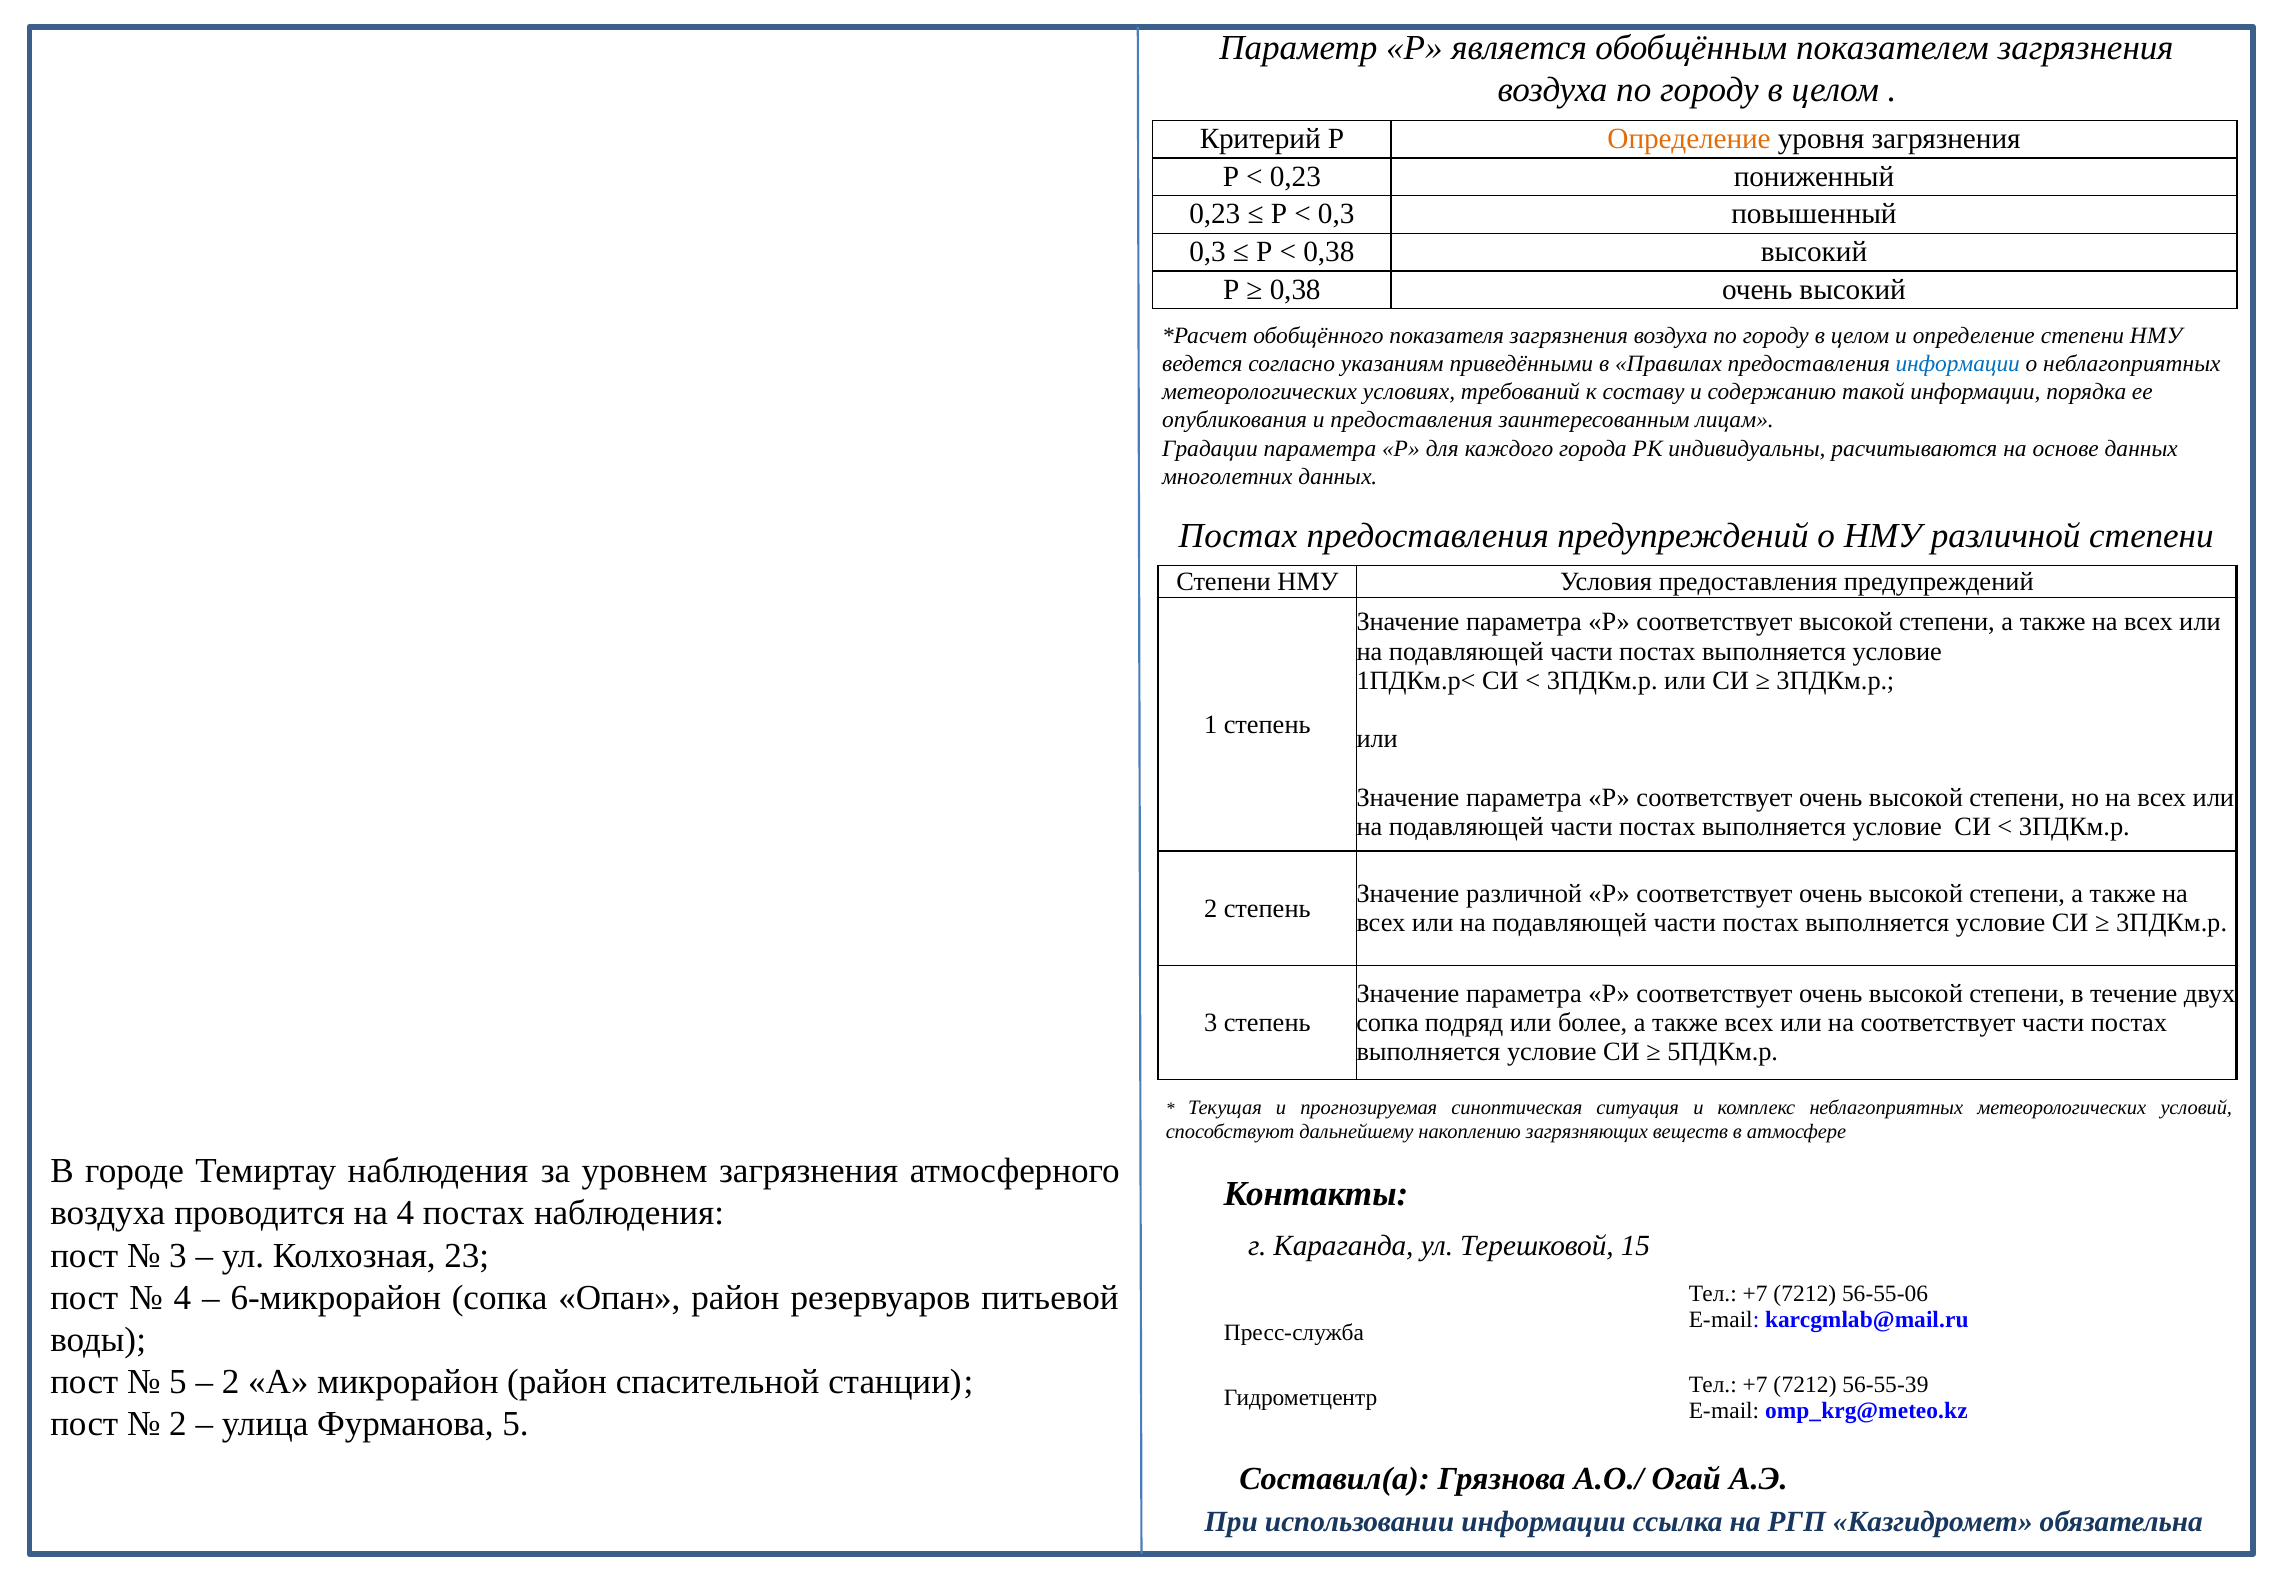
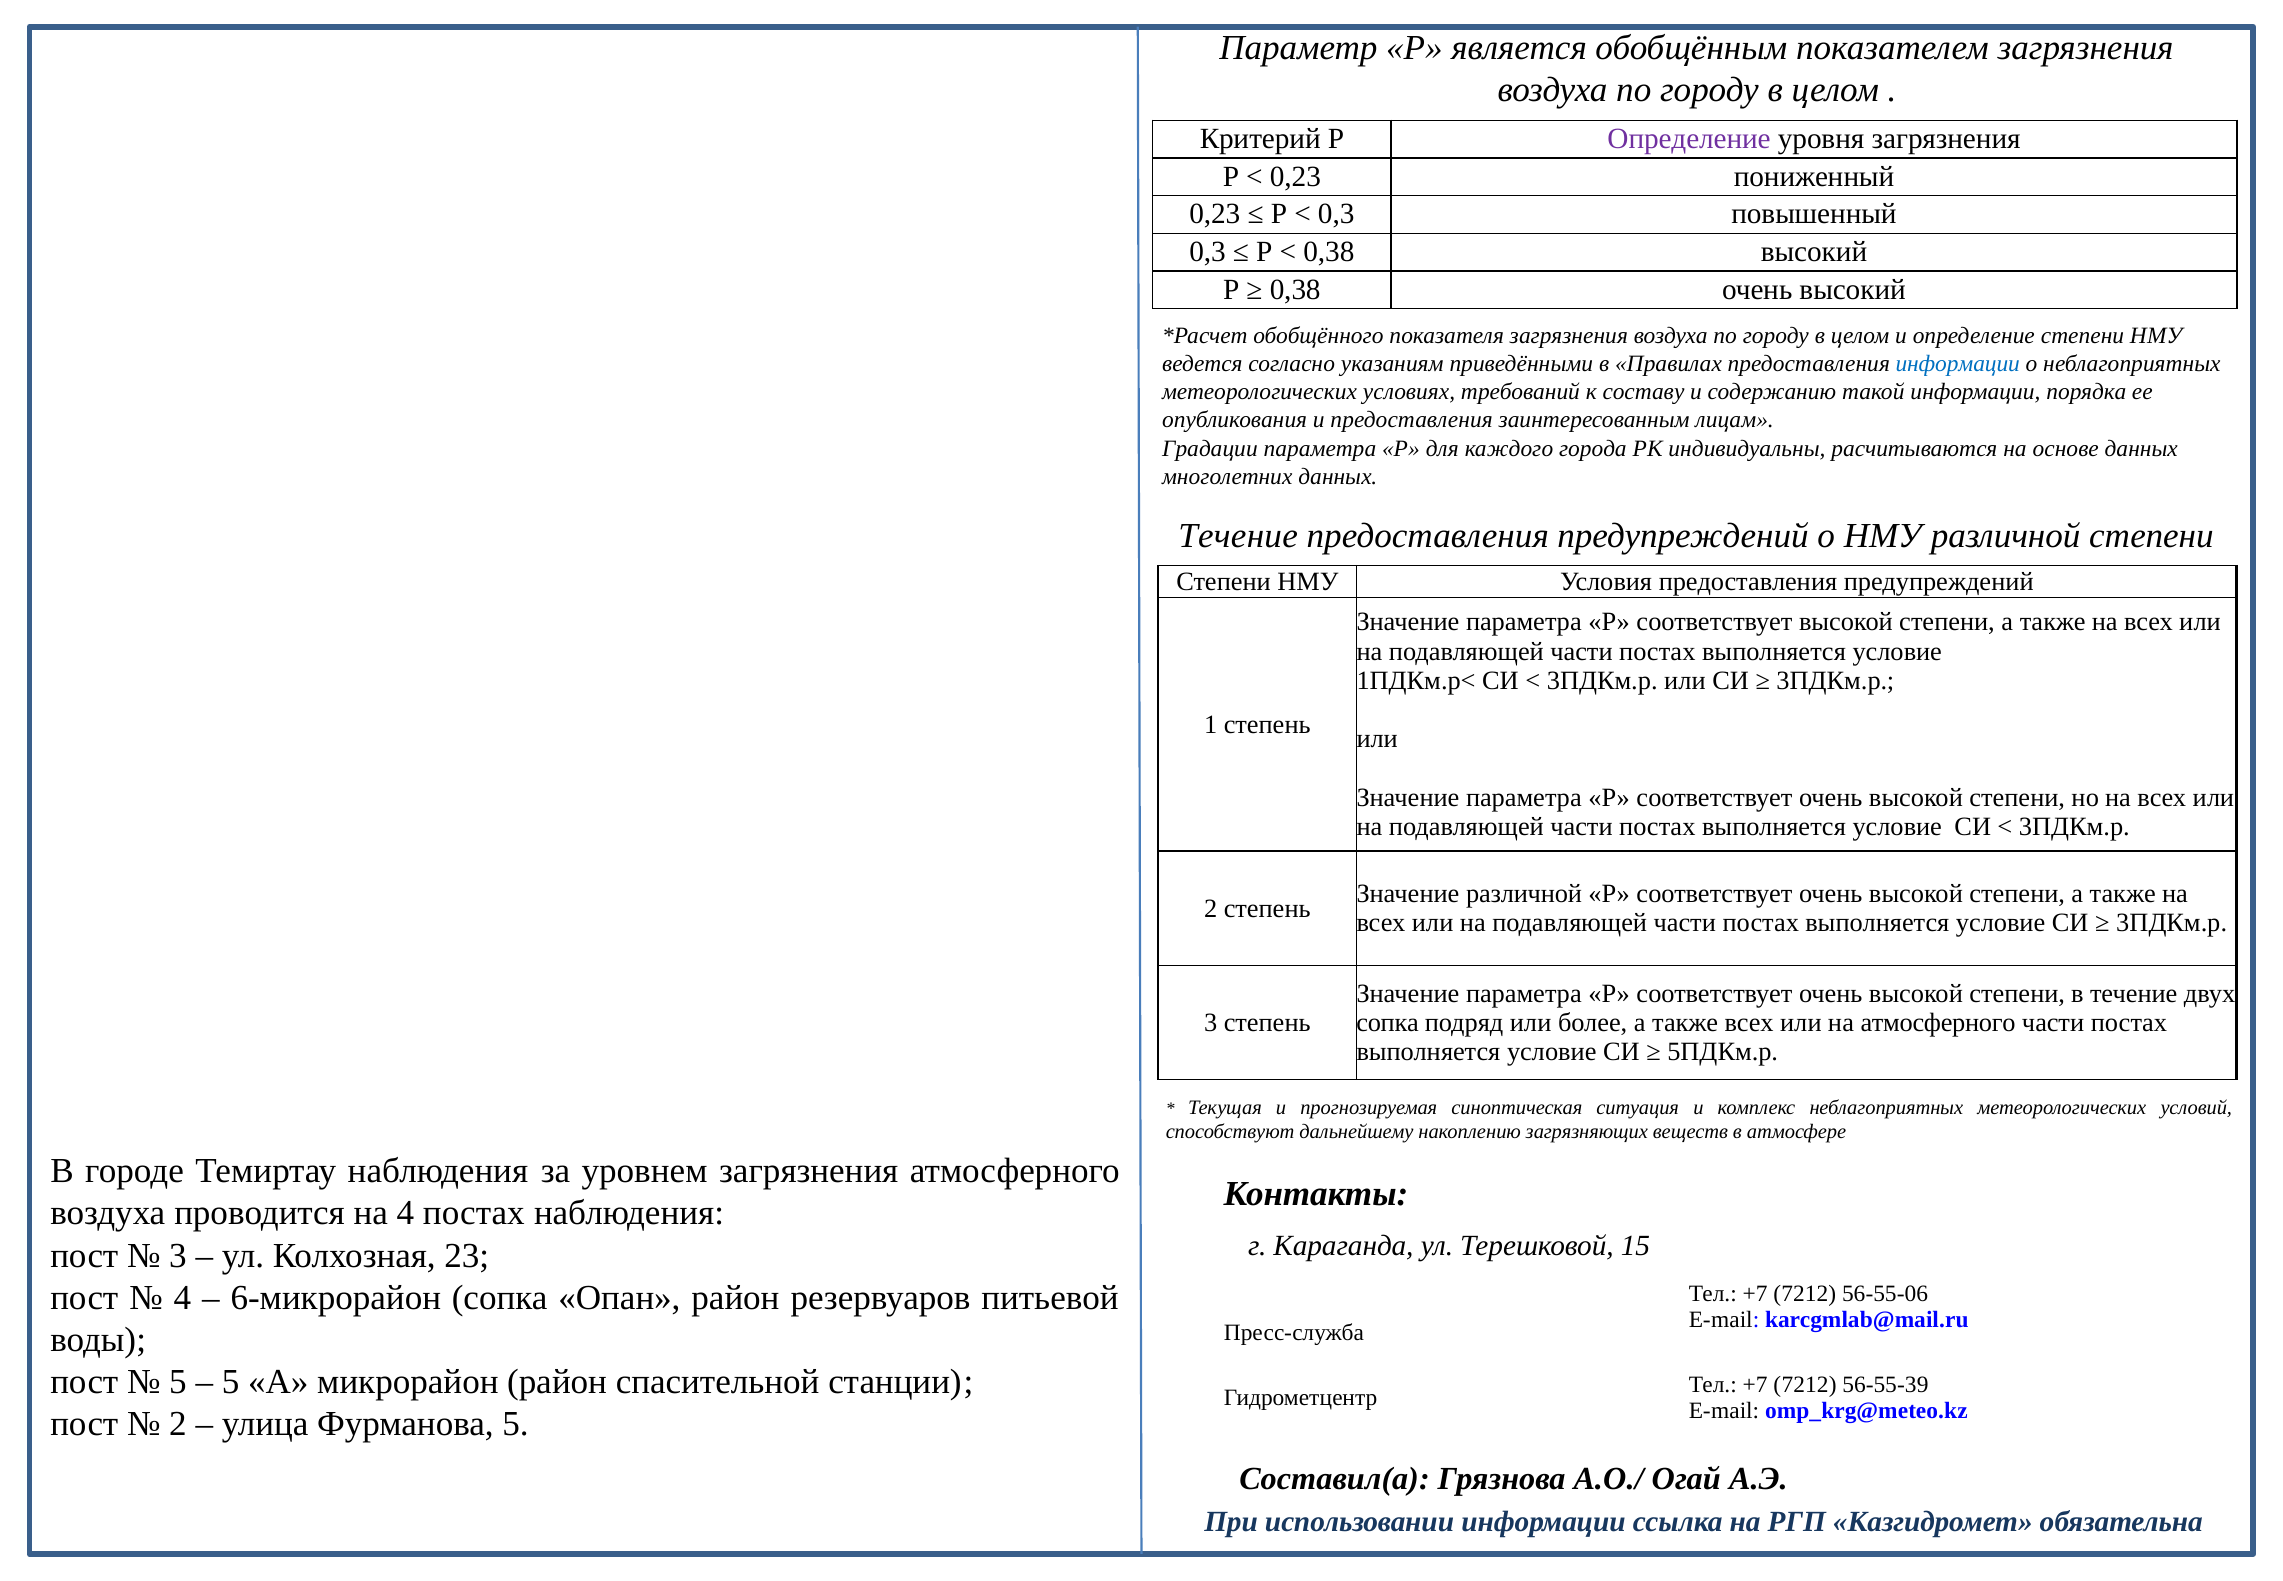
Определение colour: orange -> purple (1689, 139)
Постах: Постах -> Течение (1238, 535)
на соответствует: соответствует -> атмосферного (1938, 1022)
2: 2 -> 5 (231, 1382)
